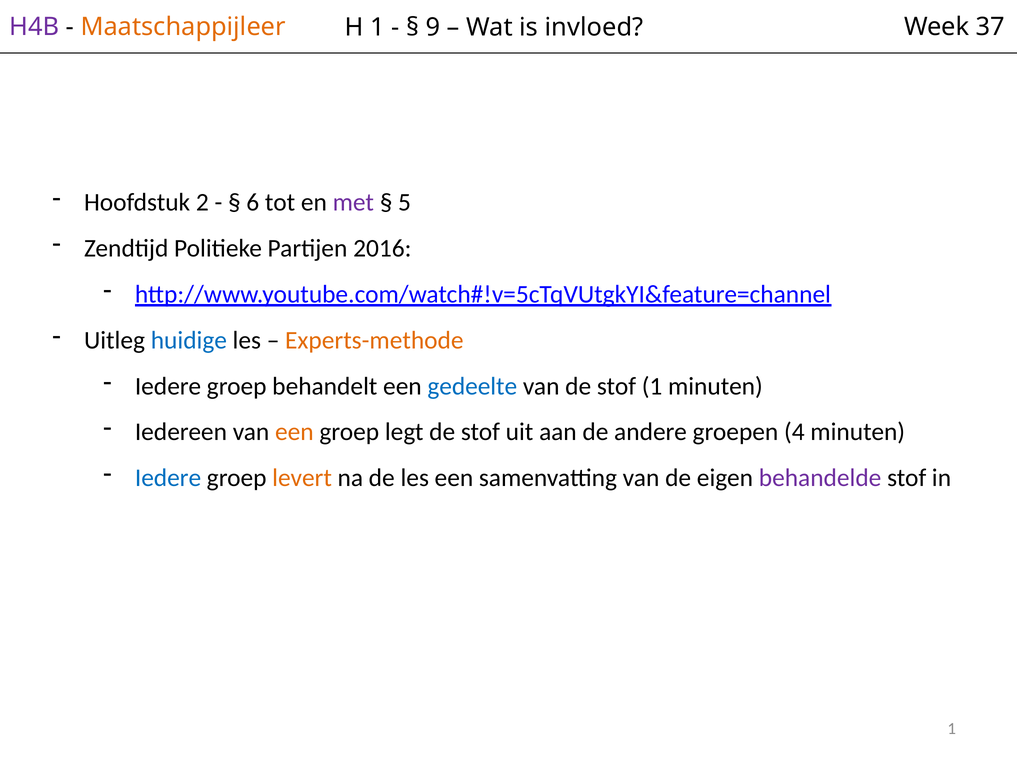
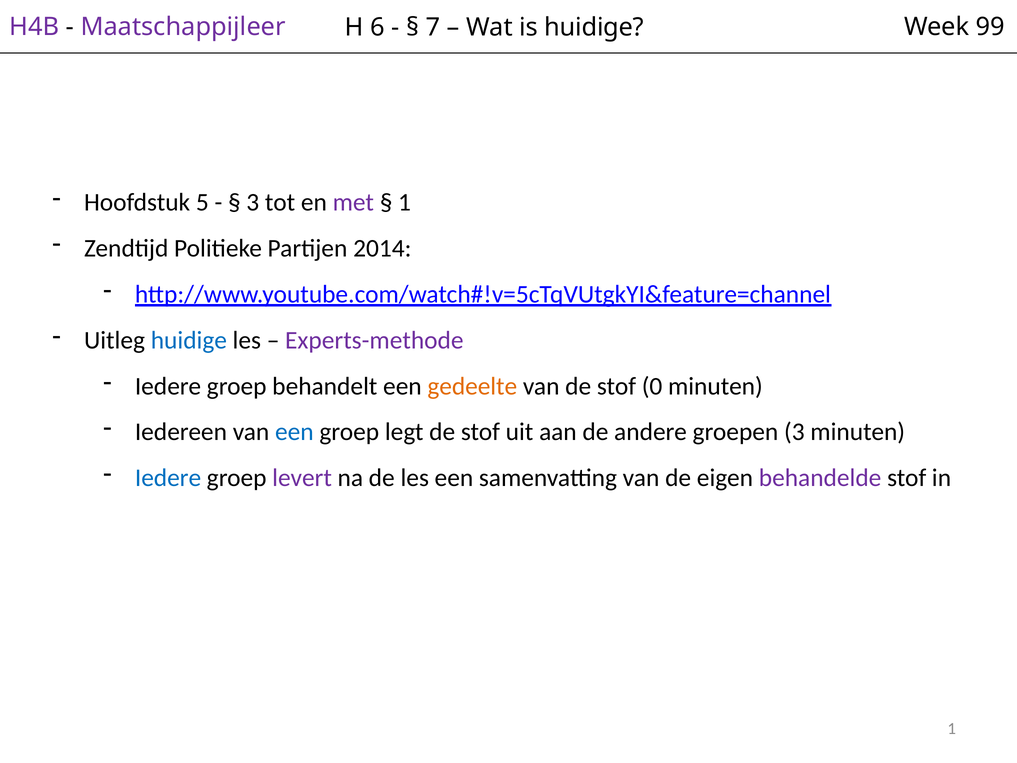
Maatschappijleer colour: orange -> purple (183, 27)
H 1: 1 -> 6 (377, 28)
9: 9 -> 7 (433, 28)
is invloed: invloed -> huidige (594, 28)
37: 37 -> 99 (990, 27)
2: 2 -> 5 (202, 202)
6: 6 -> 3 (253, 202)
5: 5 -> 1 (404, 202)
2016: 2016 -> 2014 (382, 248)
Experts-methode colour: orange -> purple (374, 340)
gedeelte colour: blue -> orange (472, 386)
stof 1: 1 -> 0 (652, 386)
een colour: orange -> blue (294, 432)
groepen 4: 4 -> 3 (794, 432)
levert colour: orange -> purple (302, 478)
